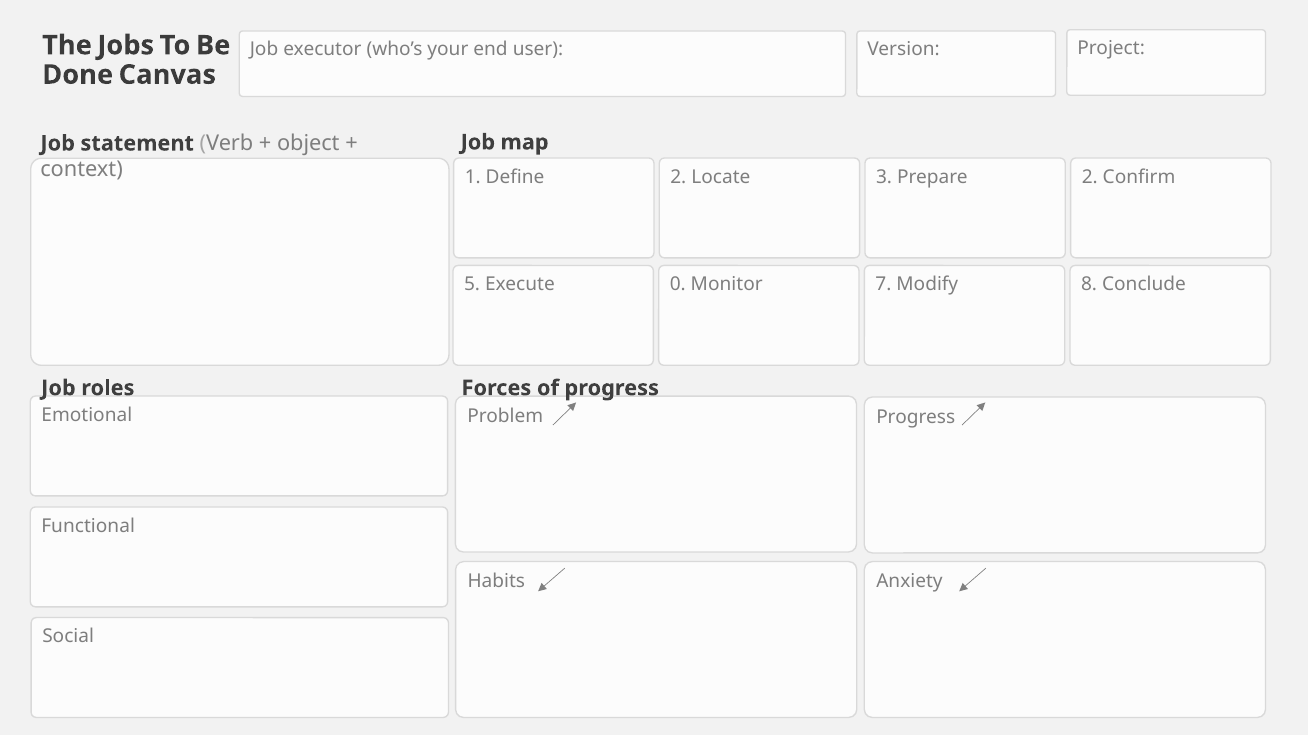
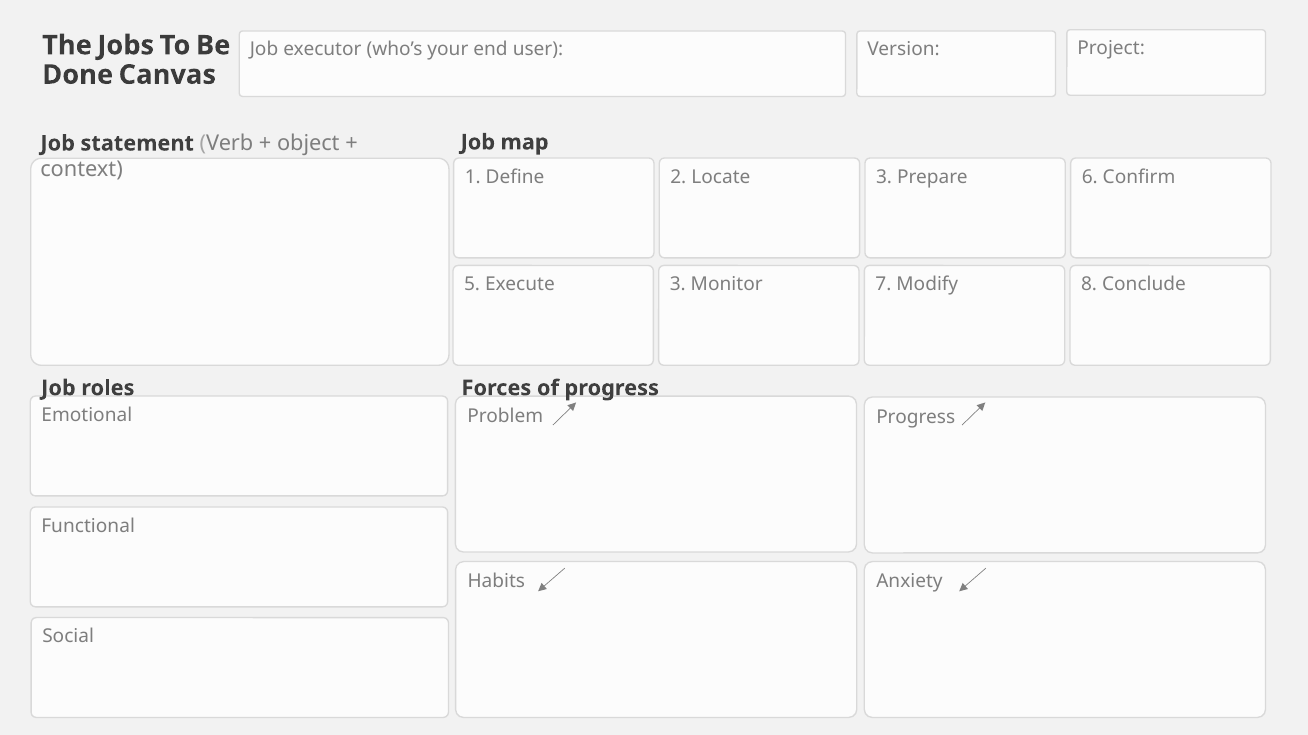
Prepare 2: 2 -> 6 (1090, 177)
Execute 0: 0 -> 3 (678, 285)
